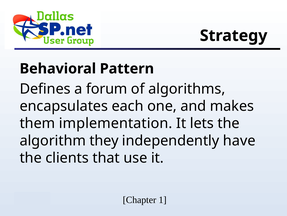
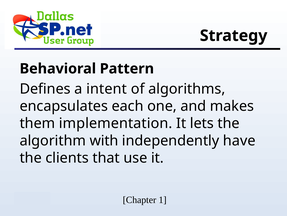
forum: forum -> intent (107, 89)
they: they -> with (104, 140)
